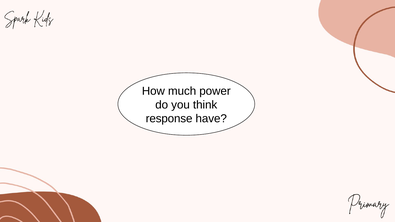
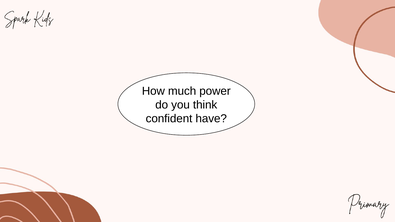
response: response -> confident (169, 119)
